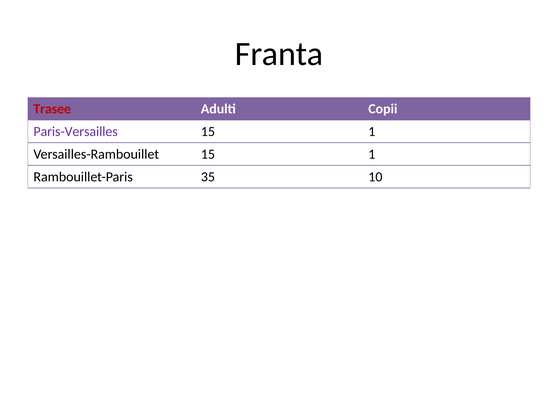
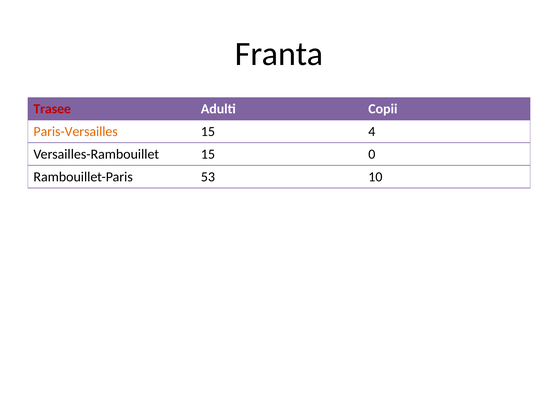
Paris-Versailles colour: purple -> orange (76, 132)
1: 1 -> 4 (372, 132)
Versailles-Rambouillet 15 1: 1 -> 0 (372, 154)
35: 35 -> 53 (208, 177)
